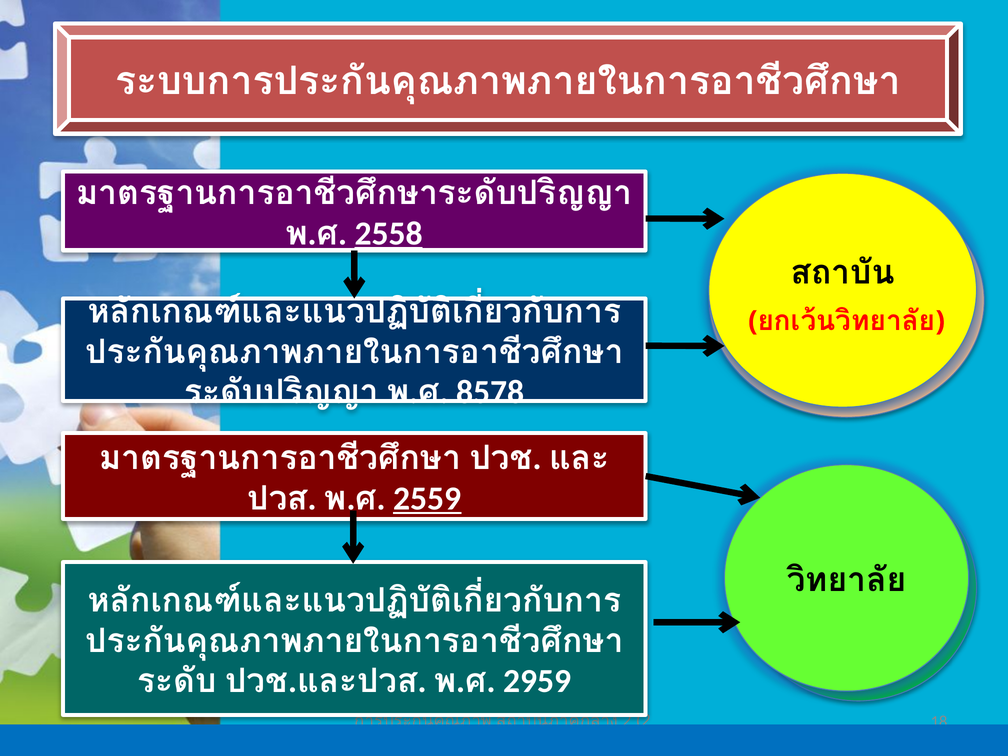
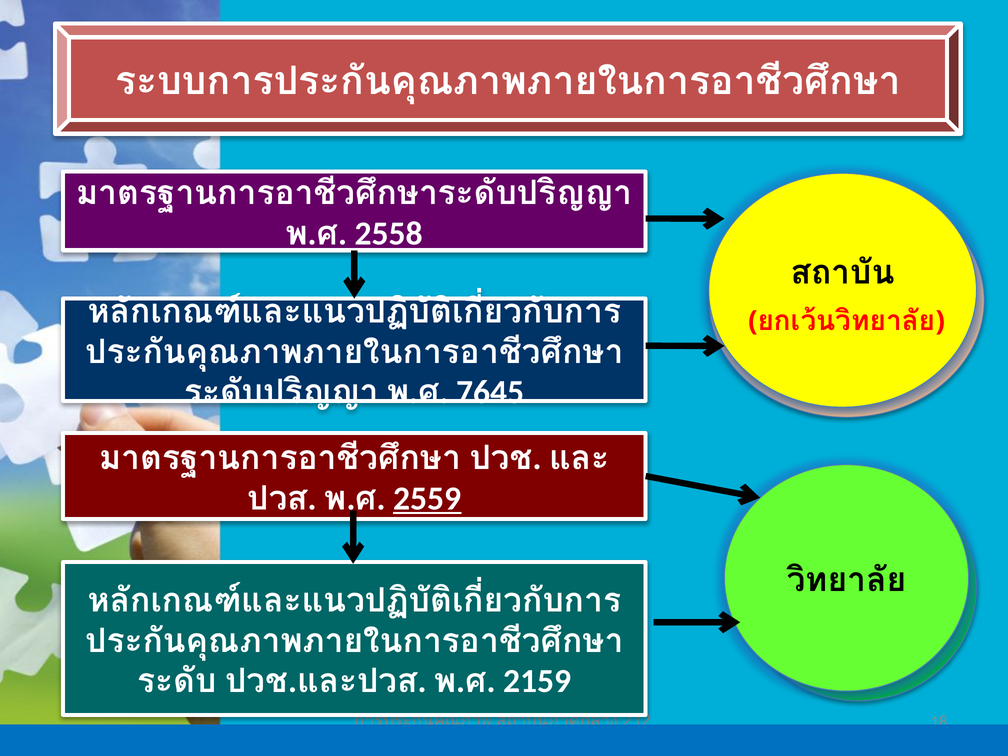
2558 underline: present -> none (389, 233)
8578: 8578 -> 7645 (490, 392)
2959: 2959 -> 2159 (537, 681)
